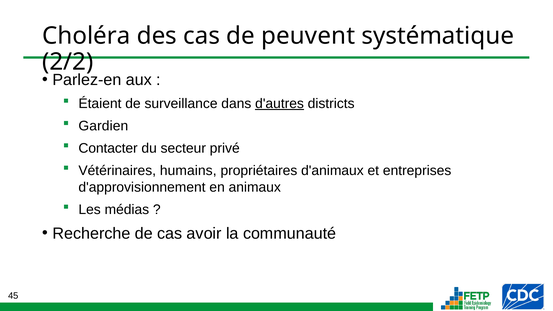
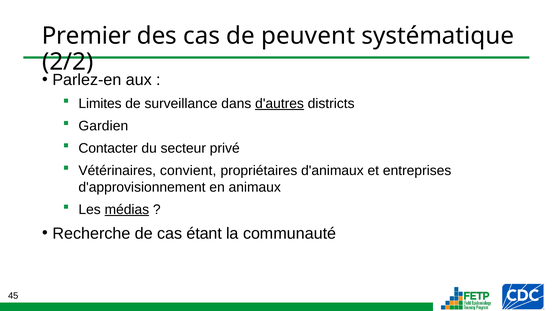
Choléra: Choléra -> Premier (86, 36)
Étaient: Étaient -> Limites (100, 104)
humains: humains -> convient (188, 171)
médias underline: none -> present (127, 210)
avoir: avoir -> étant (204, 233)
